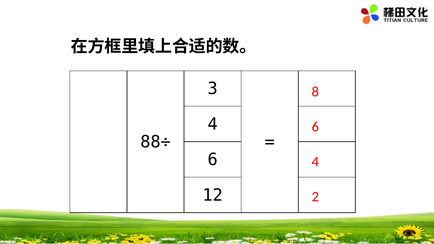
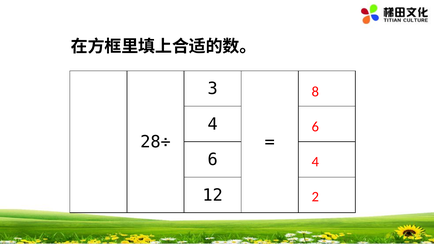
88÷: 88÷ -> 28÷ (156, 142)
